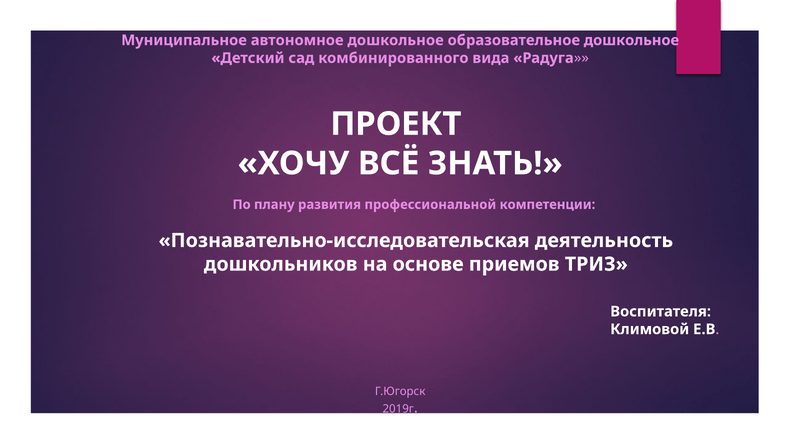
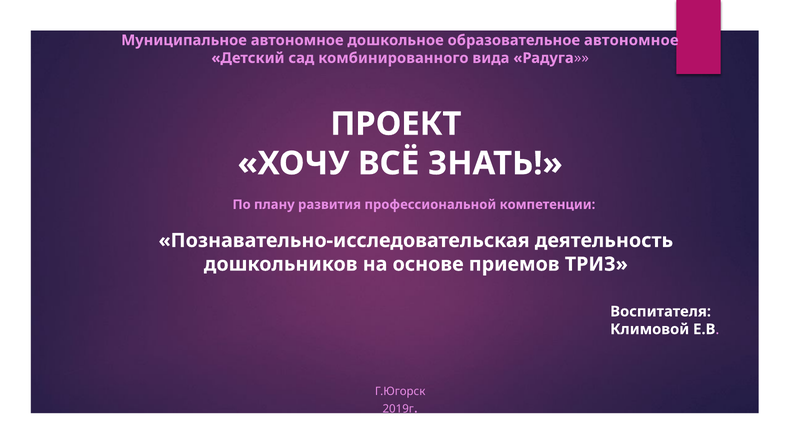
образовательное дошкольное: дошкольное -> автономное (631, 40)
